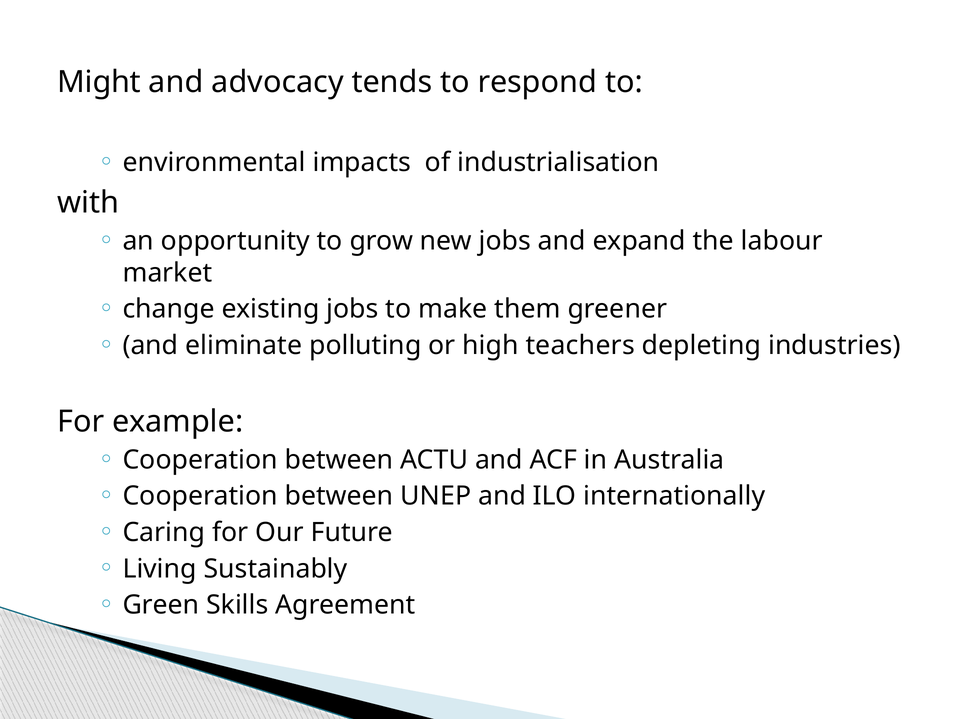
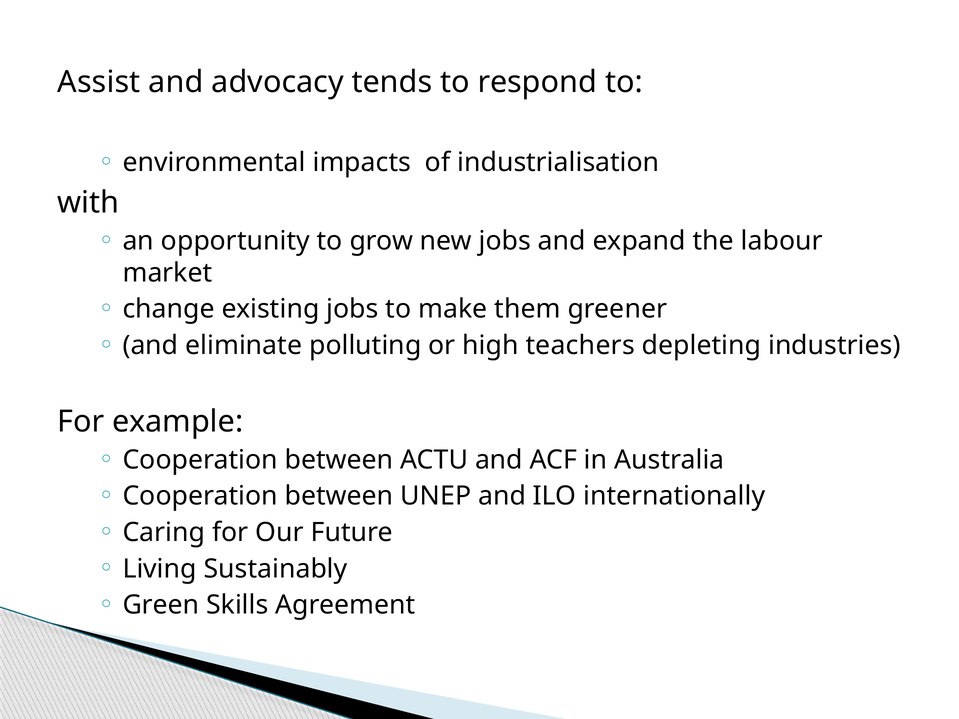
Might: Might -> Assist (99, 82)
